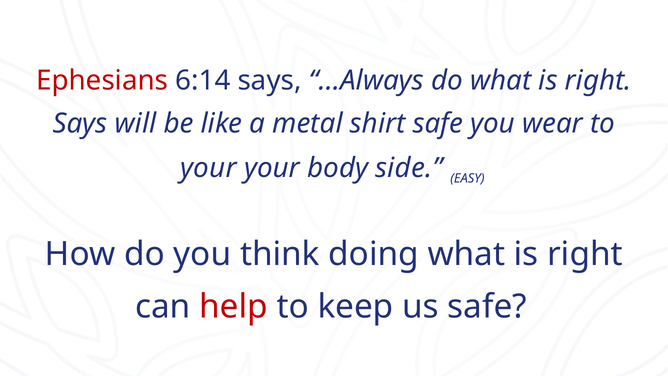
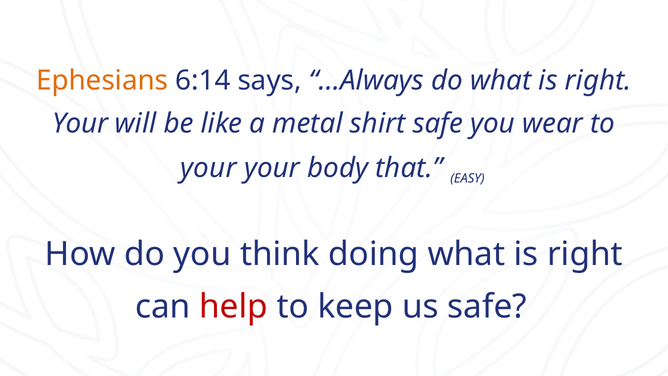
Ephesians colour: red -> orange (102, 80)
Says: Says -> Your (80, 124)
side: side -> that (409, 168)
